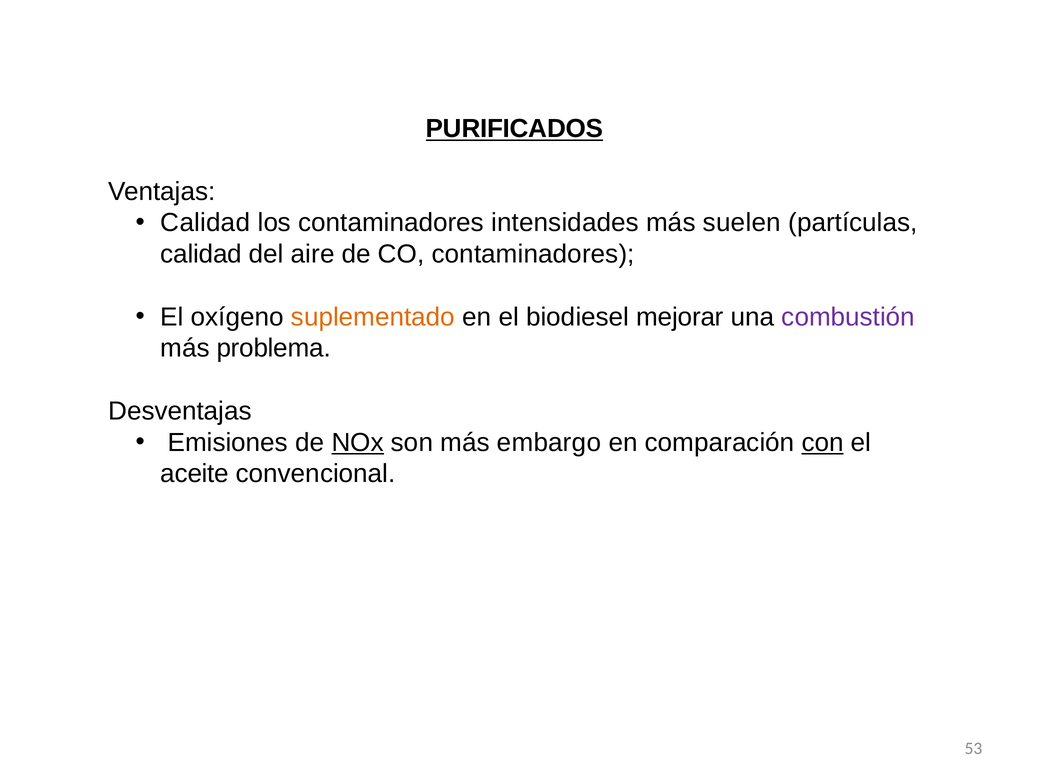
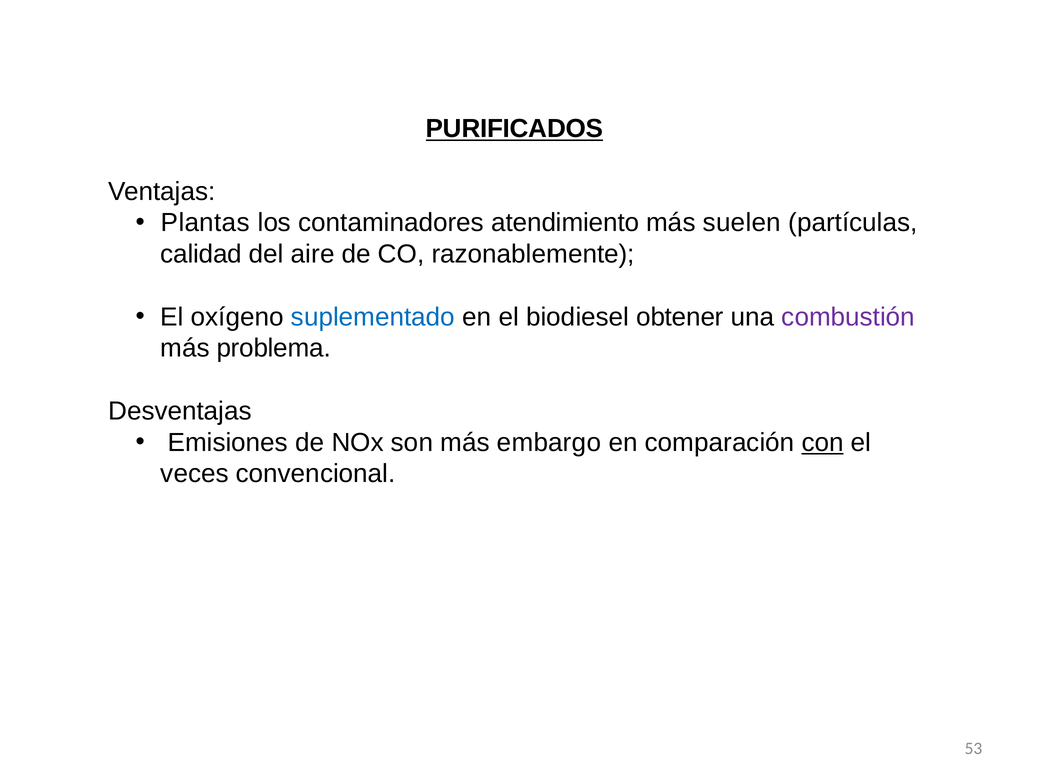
Calidad: Calidad -> Plantas (205, 223)
intensidades: intensidades -> atendimiento (565, 223)
CO contaminadores: contaminadores -> razonablemente (533, 254)
suplementado colour: orange -> blue (373, 317)
mejorar: mejorar -> obtener (680, 317)
NOx underline: present -> none (358, 442)
aceite: aceite -> veces (195, 474)
